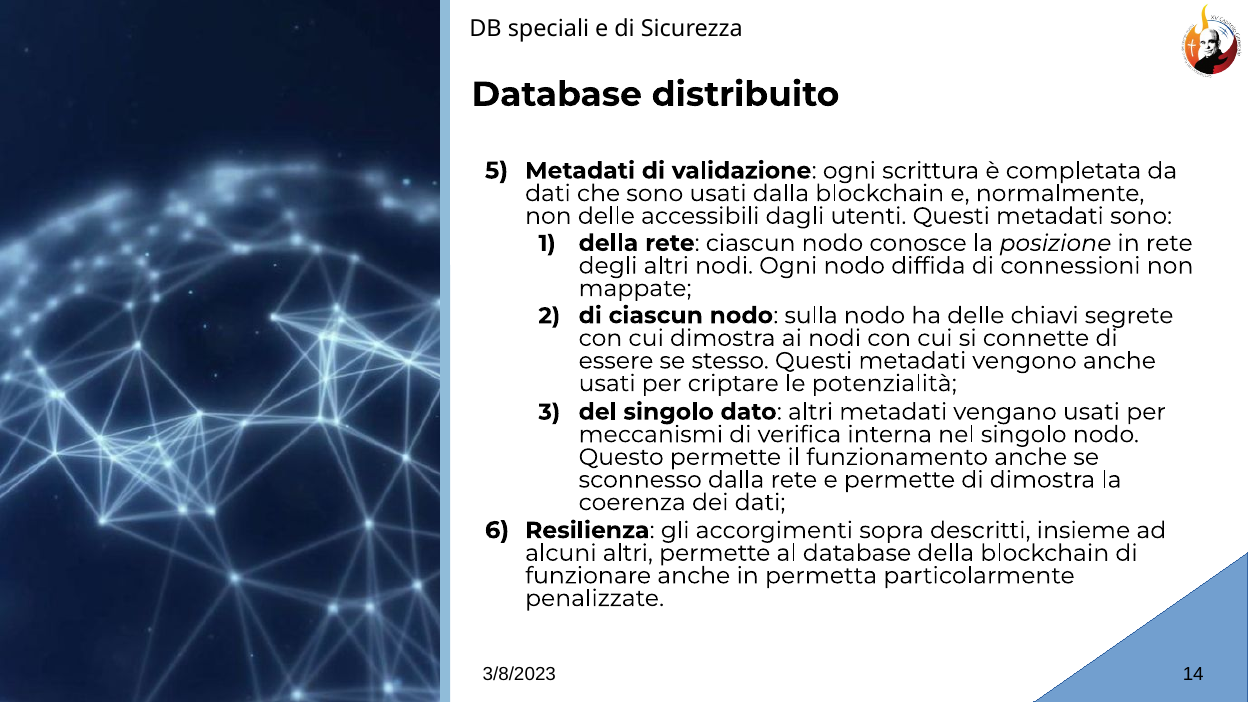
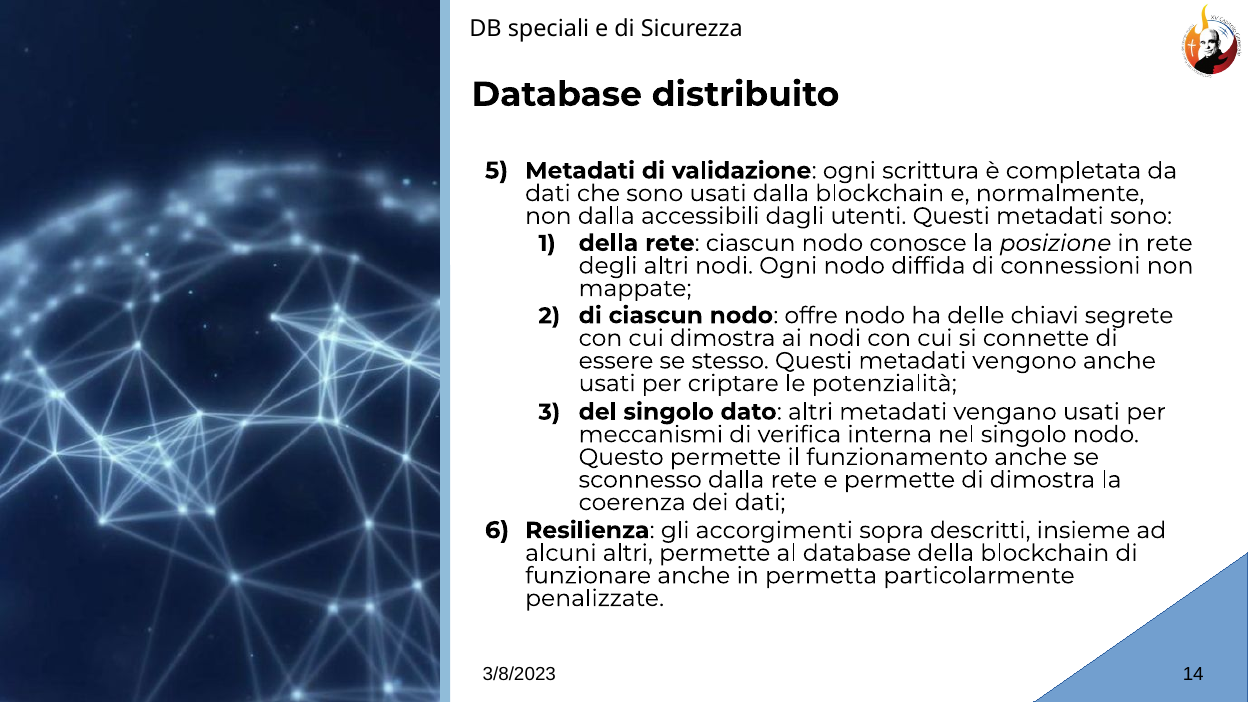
non delle: delle -> dalla (606, 216)
sulla: sulla -> offre (811, 316)
